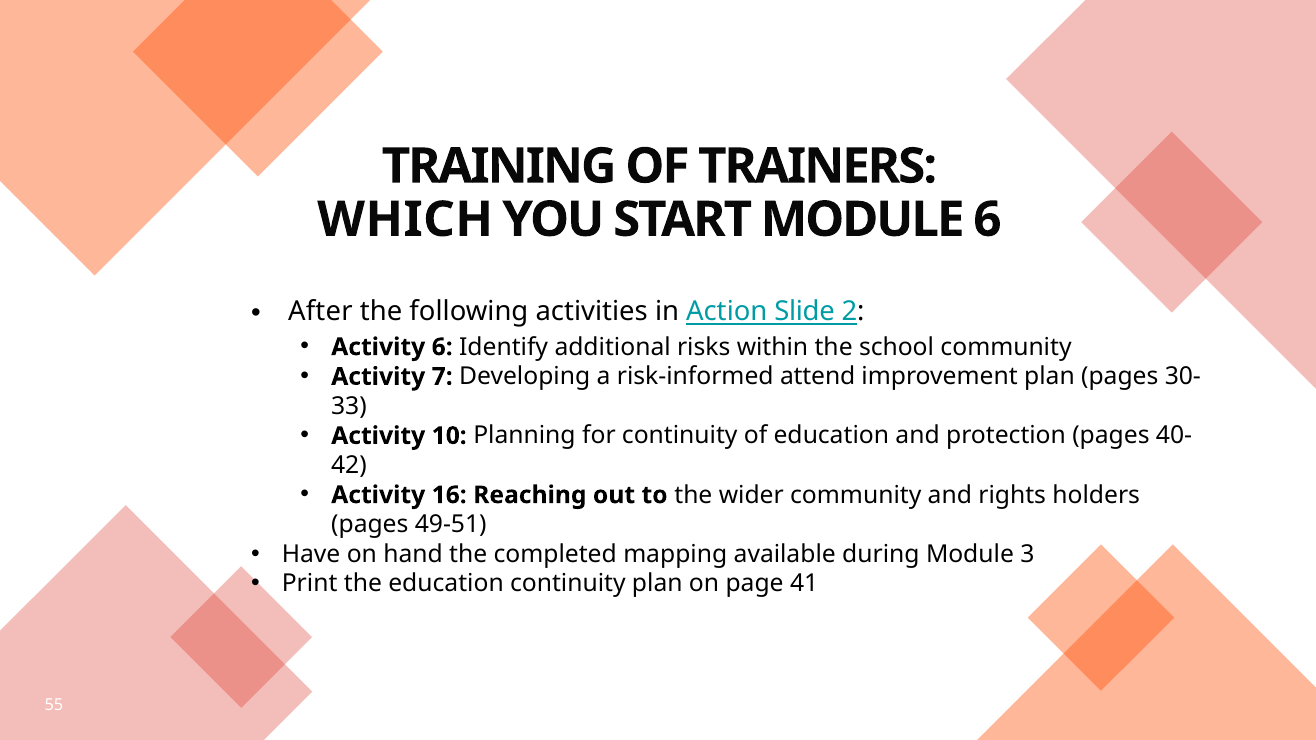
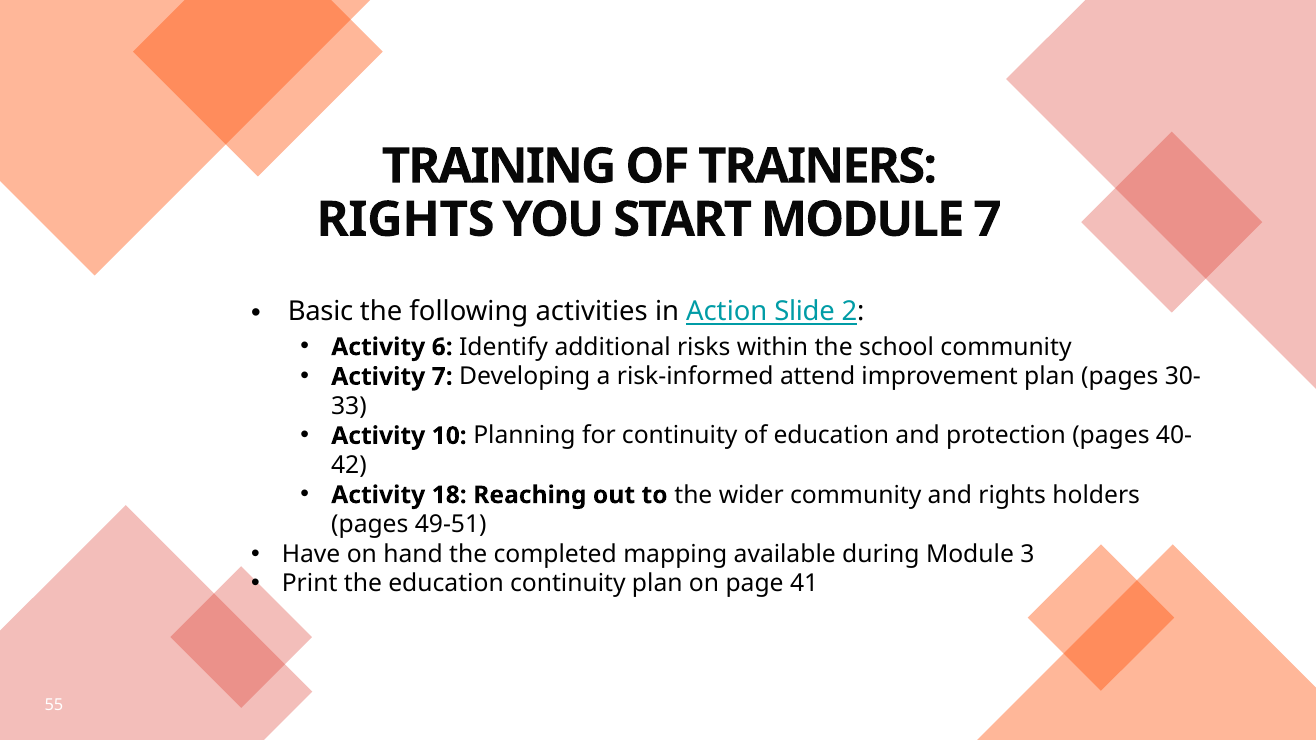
WHICH: WHICH -> RIGHTS (406, 220)
MODULE 6: 6 -> 7 (987, 220)
After: After -> Basic (321, 311)
16: 16 -> 18 (449, 495)
